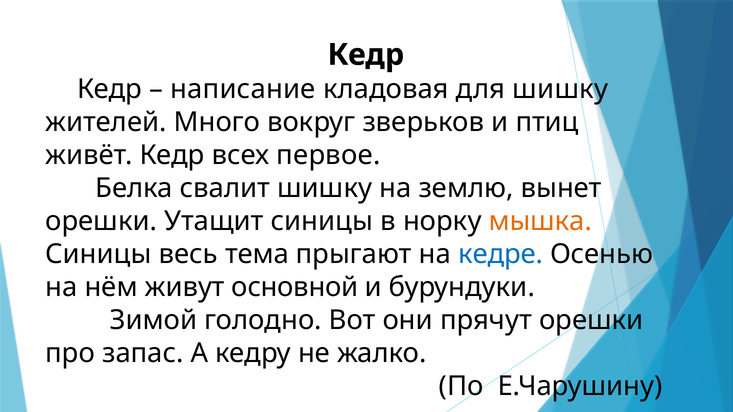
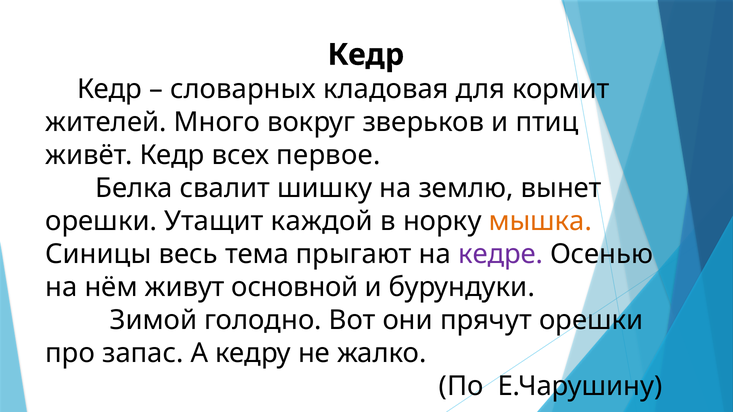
написание: написание -> словарных (243, 89)
для шишку: шишку -> кормит (561, 89)
Утащит синицы: синицы -> каждой (322, 221)
кедре colour: blue -> purple (501, 254)
